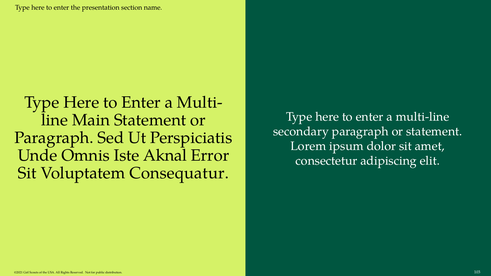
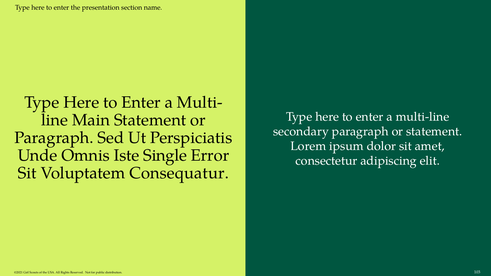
Aknal: Aknal -> Single (165, 156)
